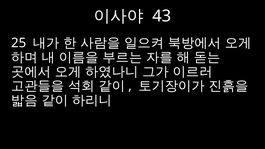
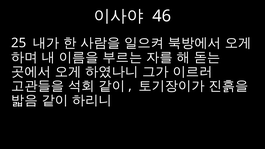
43: 43 -> 46 (162, 16)
